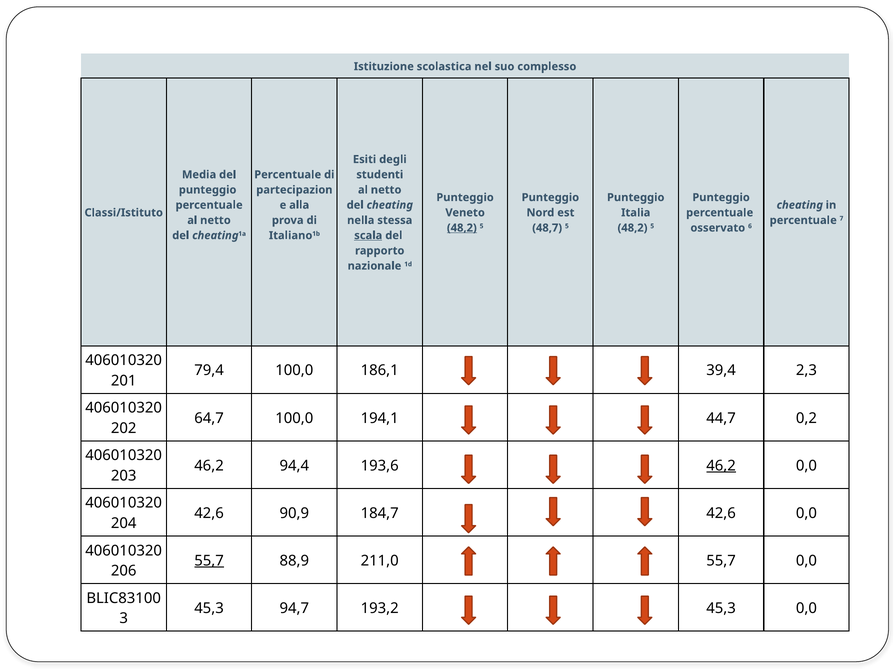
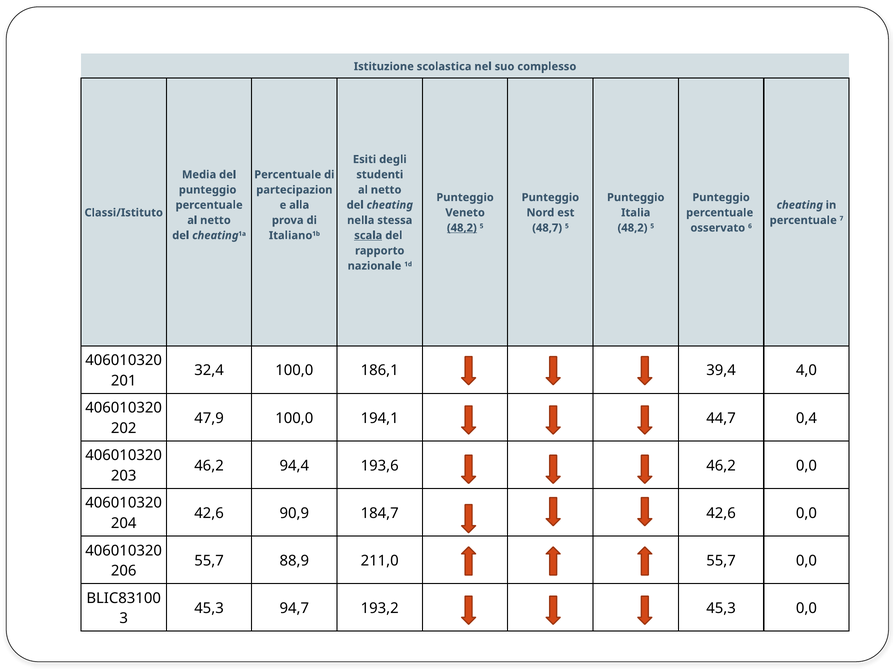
79,4: 79,4 -> 32,4 (209, 371)
2,3: 2,3 -> 4,0 (806, 371)
64,7: 64,7 -> 47,9 (209, 418)
0,2: 0,2 -> 0,4 (806, 418)
46,2 underline: present -> none (721, 466)
55,7 underline: present -> none (209, 561)
